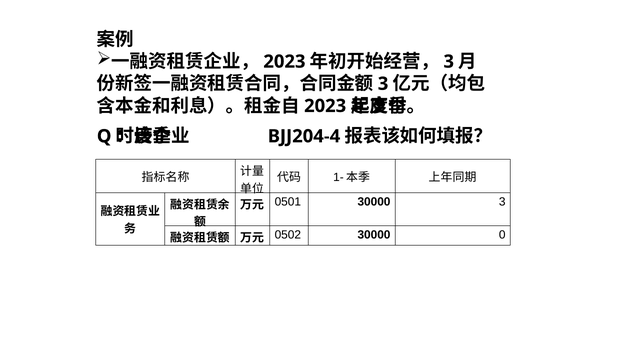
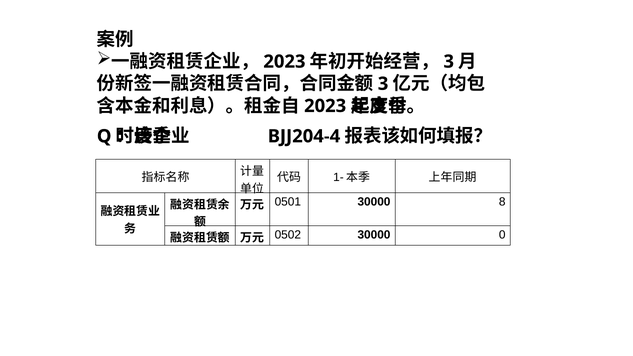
30000 3: 3 -> 8 (502, 202)
